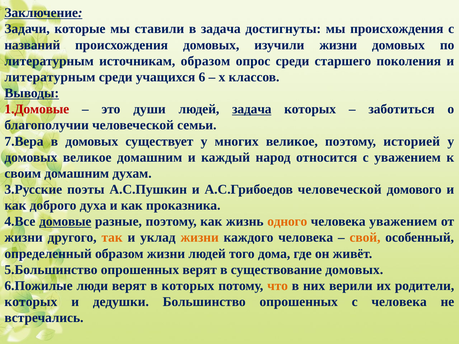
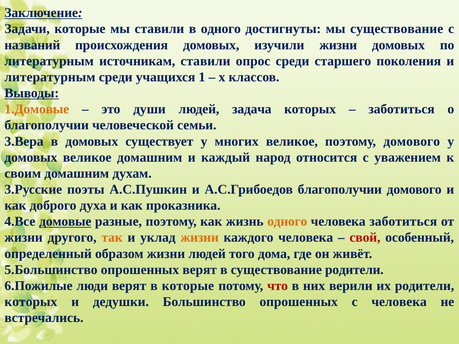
в задача: задача -> одного (221, 29)
мы происхождения: происхождения -> существование (397, 29)
источникам образом: образом -> ставили (205, 61)
6: 6 -> 1 (202, 77)
1.Домовые colour: red -> orange (37, 109)
задача underline: present -> none (252, 109)
7.Вера: 7.Вера -> 3.Вера (24, 141)
поэтому историей: историей -> домового (412, 141)
А.С.Грибоедов человеческой: человеческой -> благополучии (340, 190)
человека уважением: уважением -> заботиться (403, 222)
свой colour: orange -> red (365, 238)
существование домовых: домовых -> родители (354, 270)
в которых: которых -> которые (188, 286)
что colour: orange -> red (278, 286)
